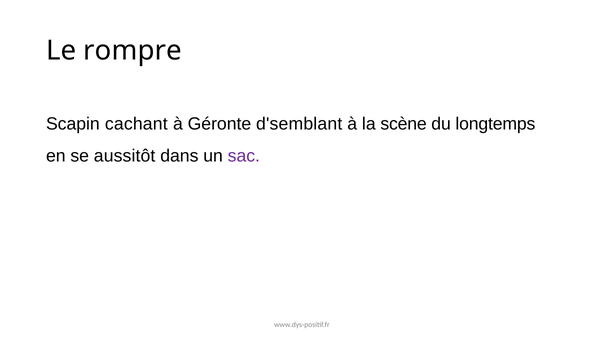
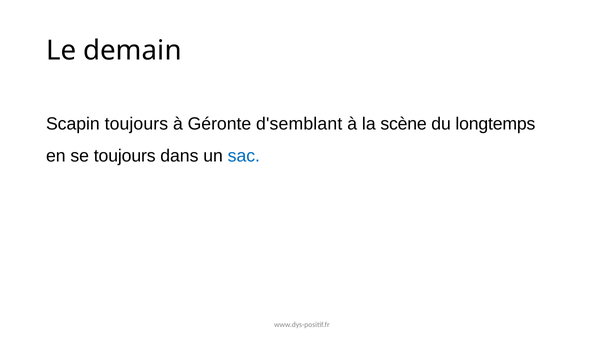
rompre: rompre -> demain (133, 51)
Scapin cachant: cachant -> toujours (136, 124)
se aussitôt: aussitôt -> toujours (125, 156)
sac colour: purple -> blue (244, 156)
